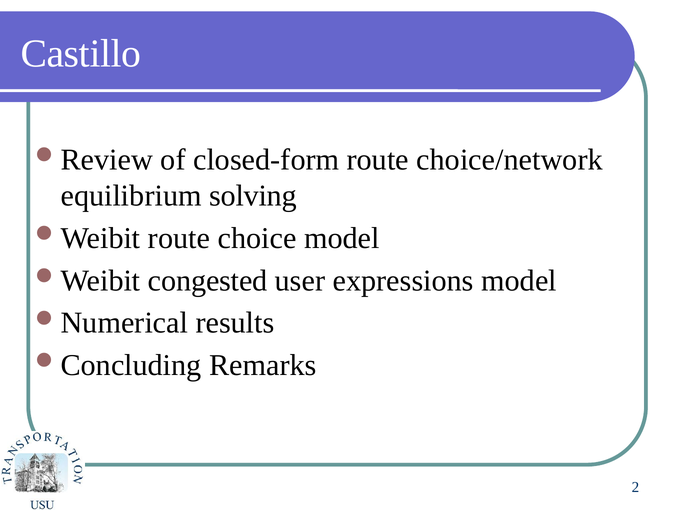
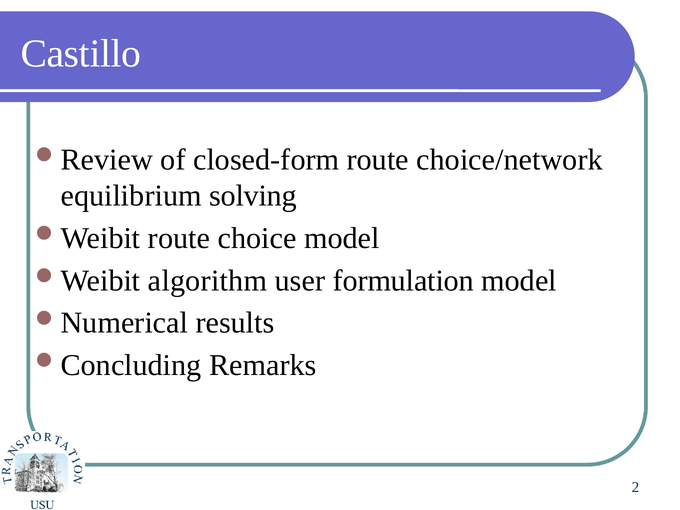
congested: congested -> algorithm (207, 281)
expressions: expressions -> formulation (403, 281)
